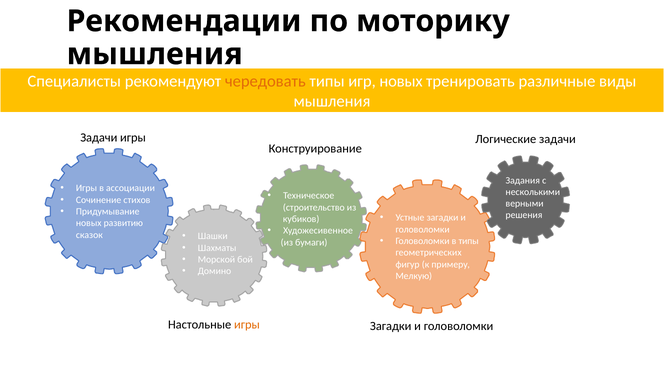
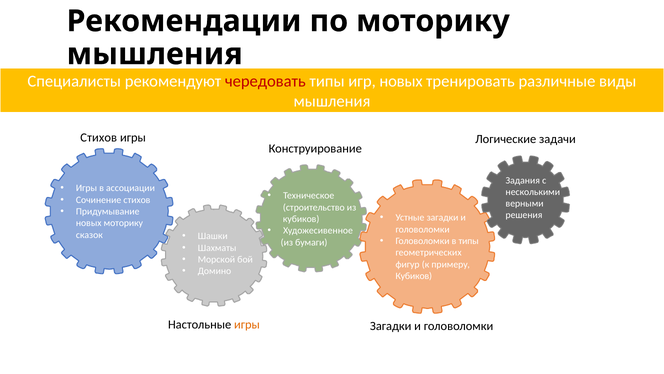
чередовать colour: orange -> red (265, 81)
Задачи: Задачи -> Стихов (99, 137)
новых развитию: развитию -> моторику (123, 223)
Мелкую: Мелкую -> Кубиков (414, 276)
